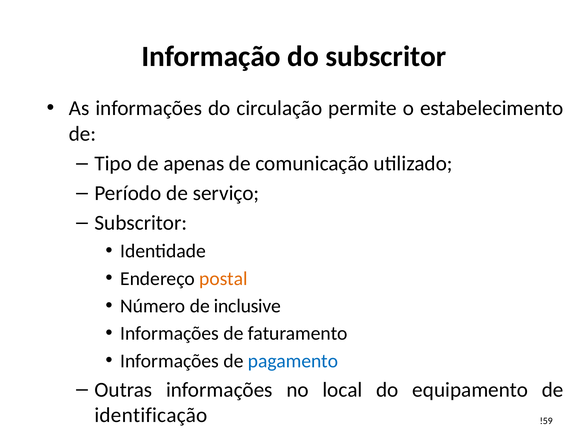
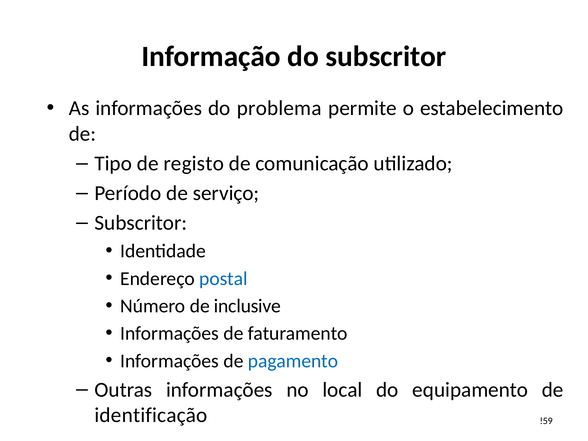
circulação: circulação -> problema (279, 108)
apenas: apenas -> registo (194, 163)
postal colour: orange -> blue (223, 279)
